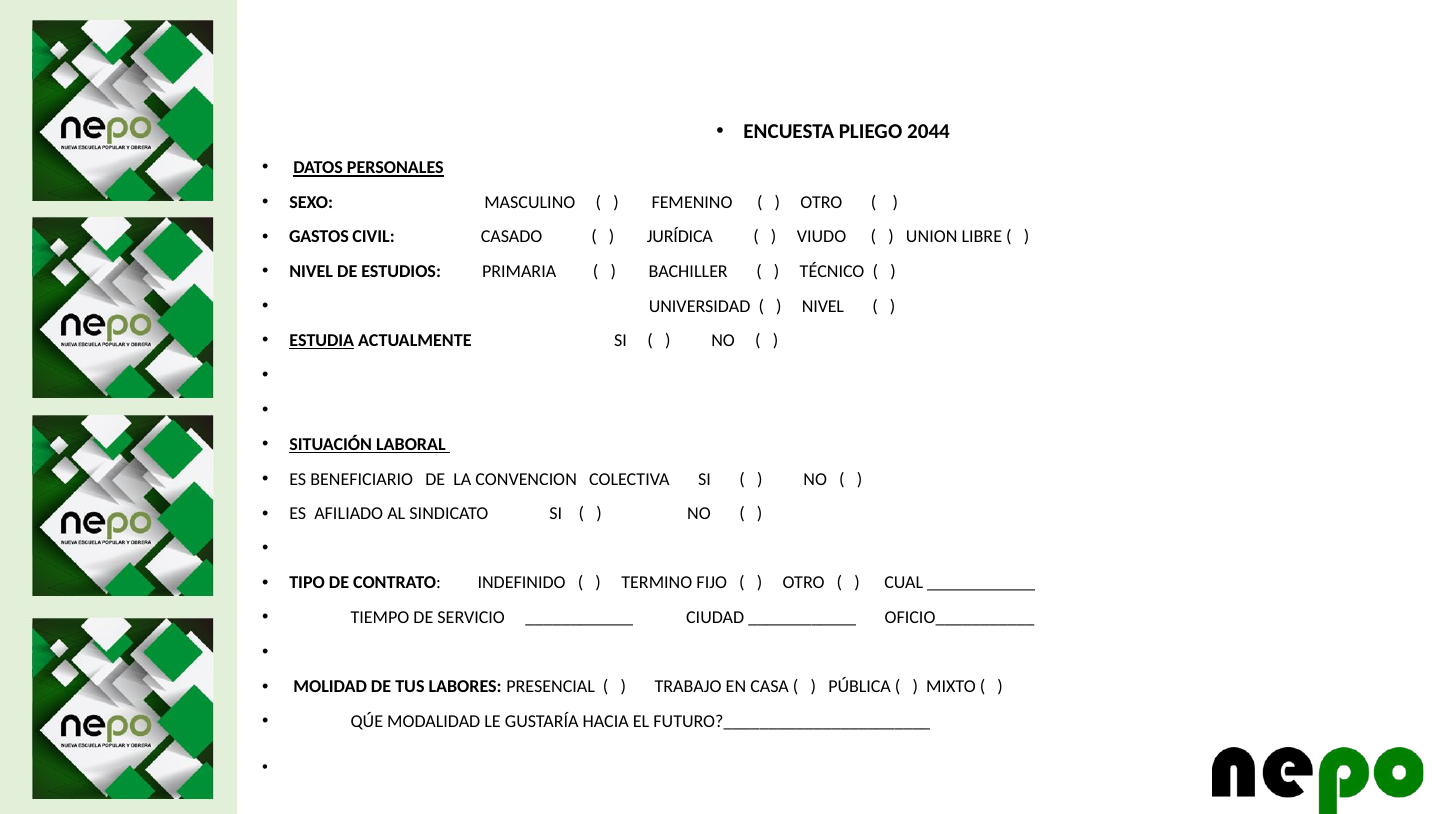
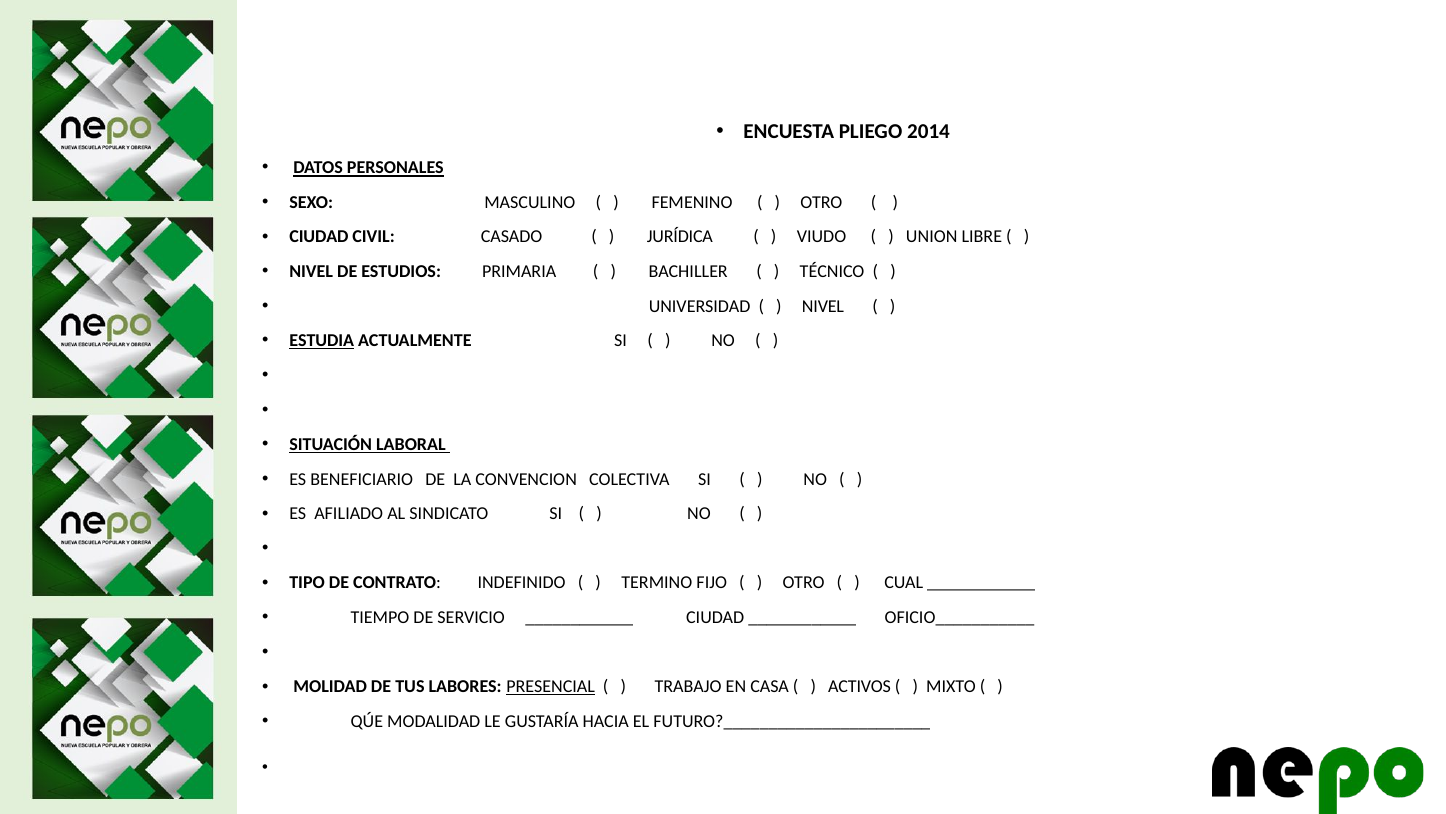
2044: 2044 -> 2014 (929, 131)
GASTOS: GASTOS -> CIUDAD (319, 237)
PRESENCIAL underline: none -> present (551, 686)
PÚBLICA: PÚBLICA -> ACTIVOS (860, 686)
